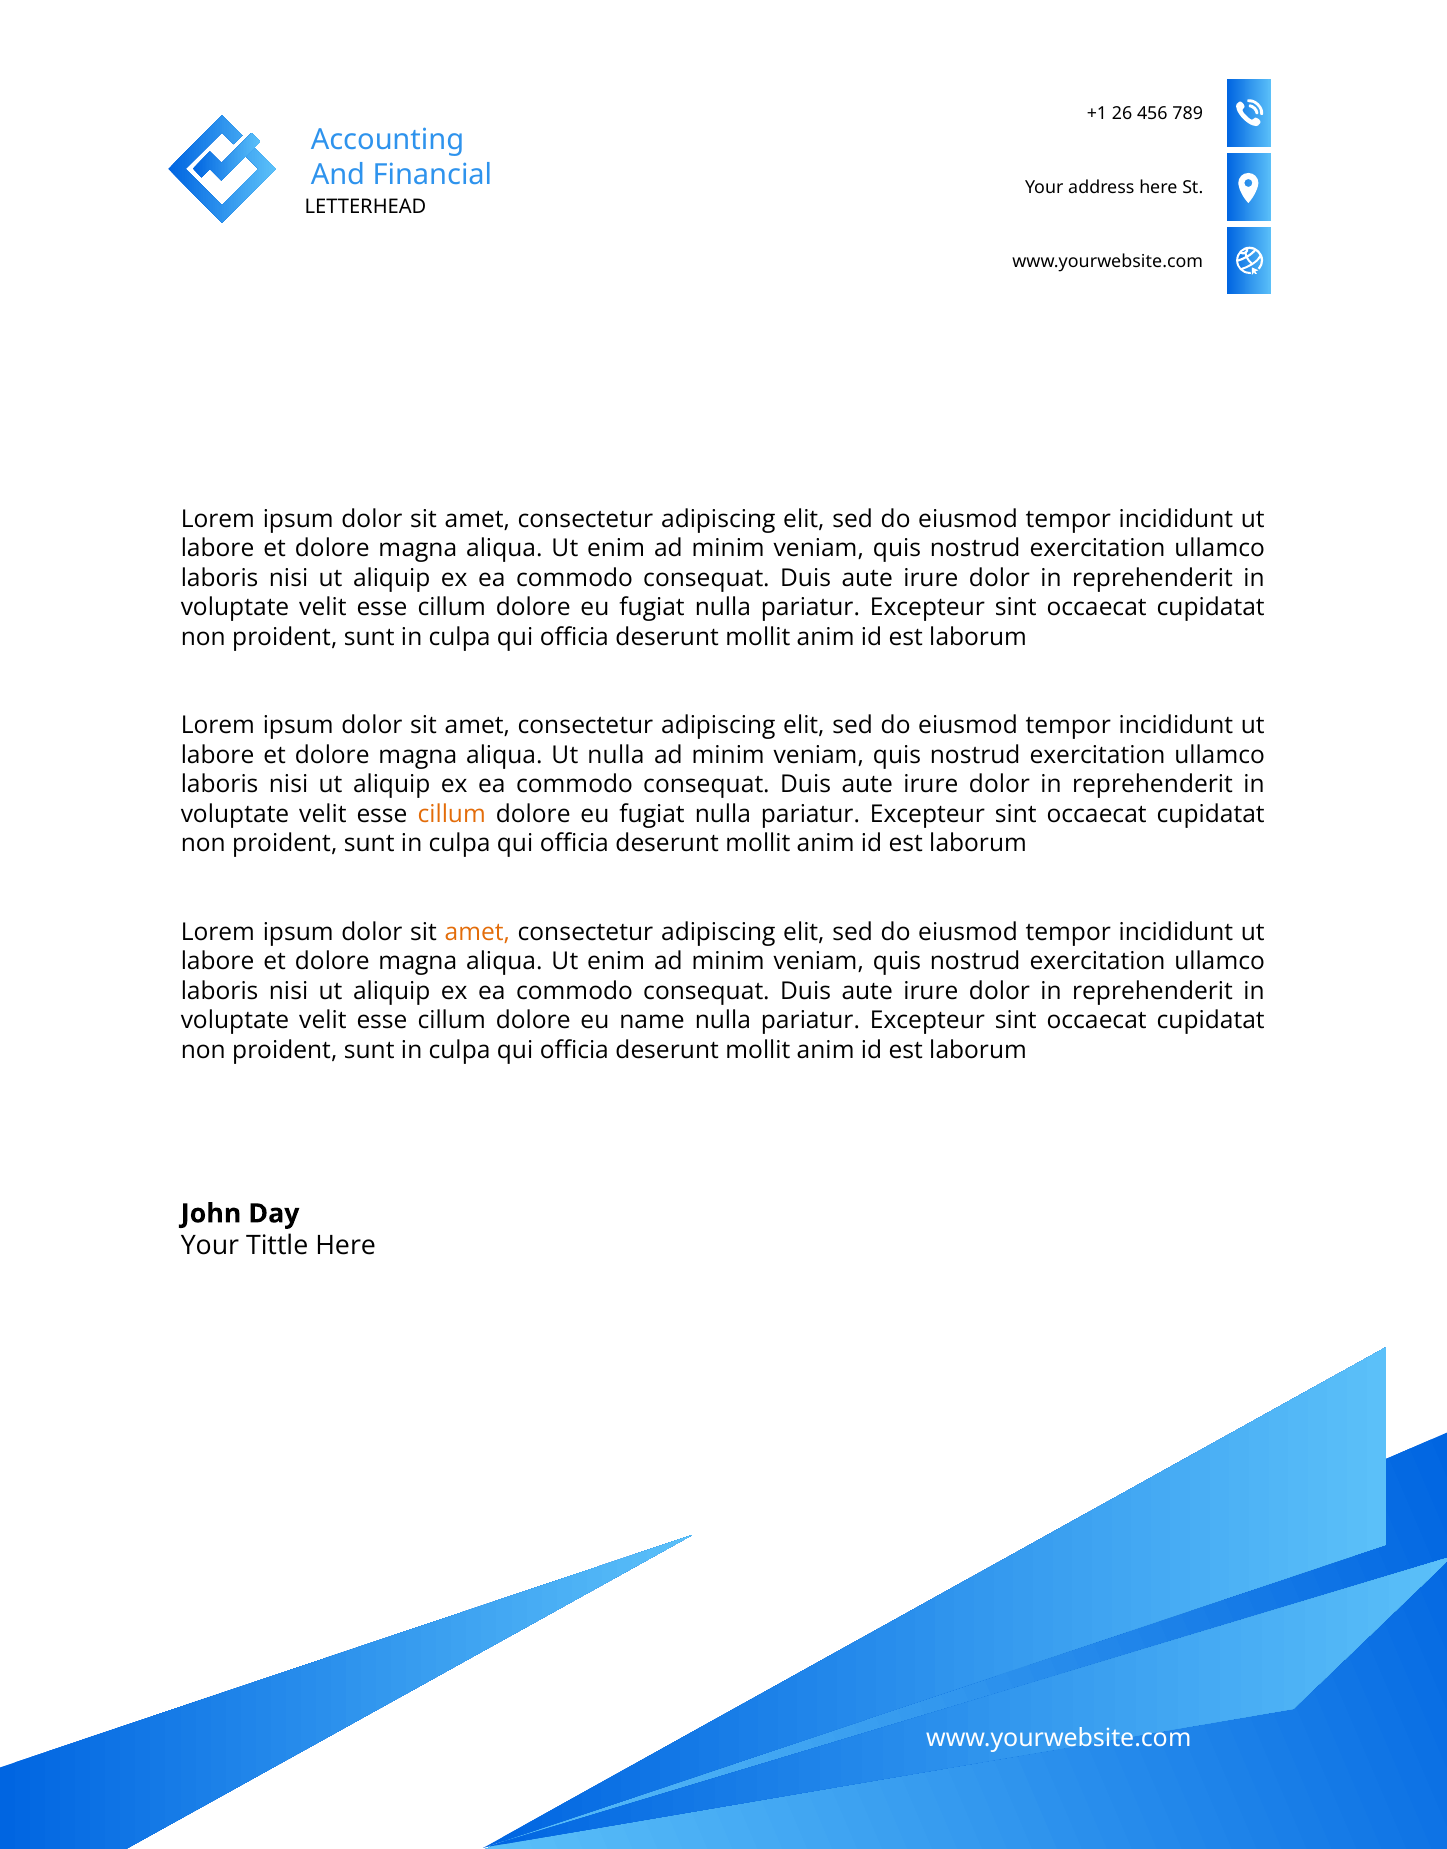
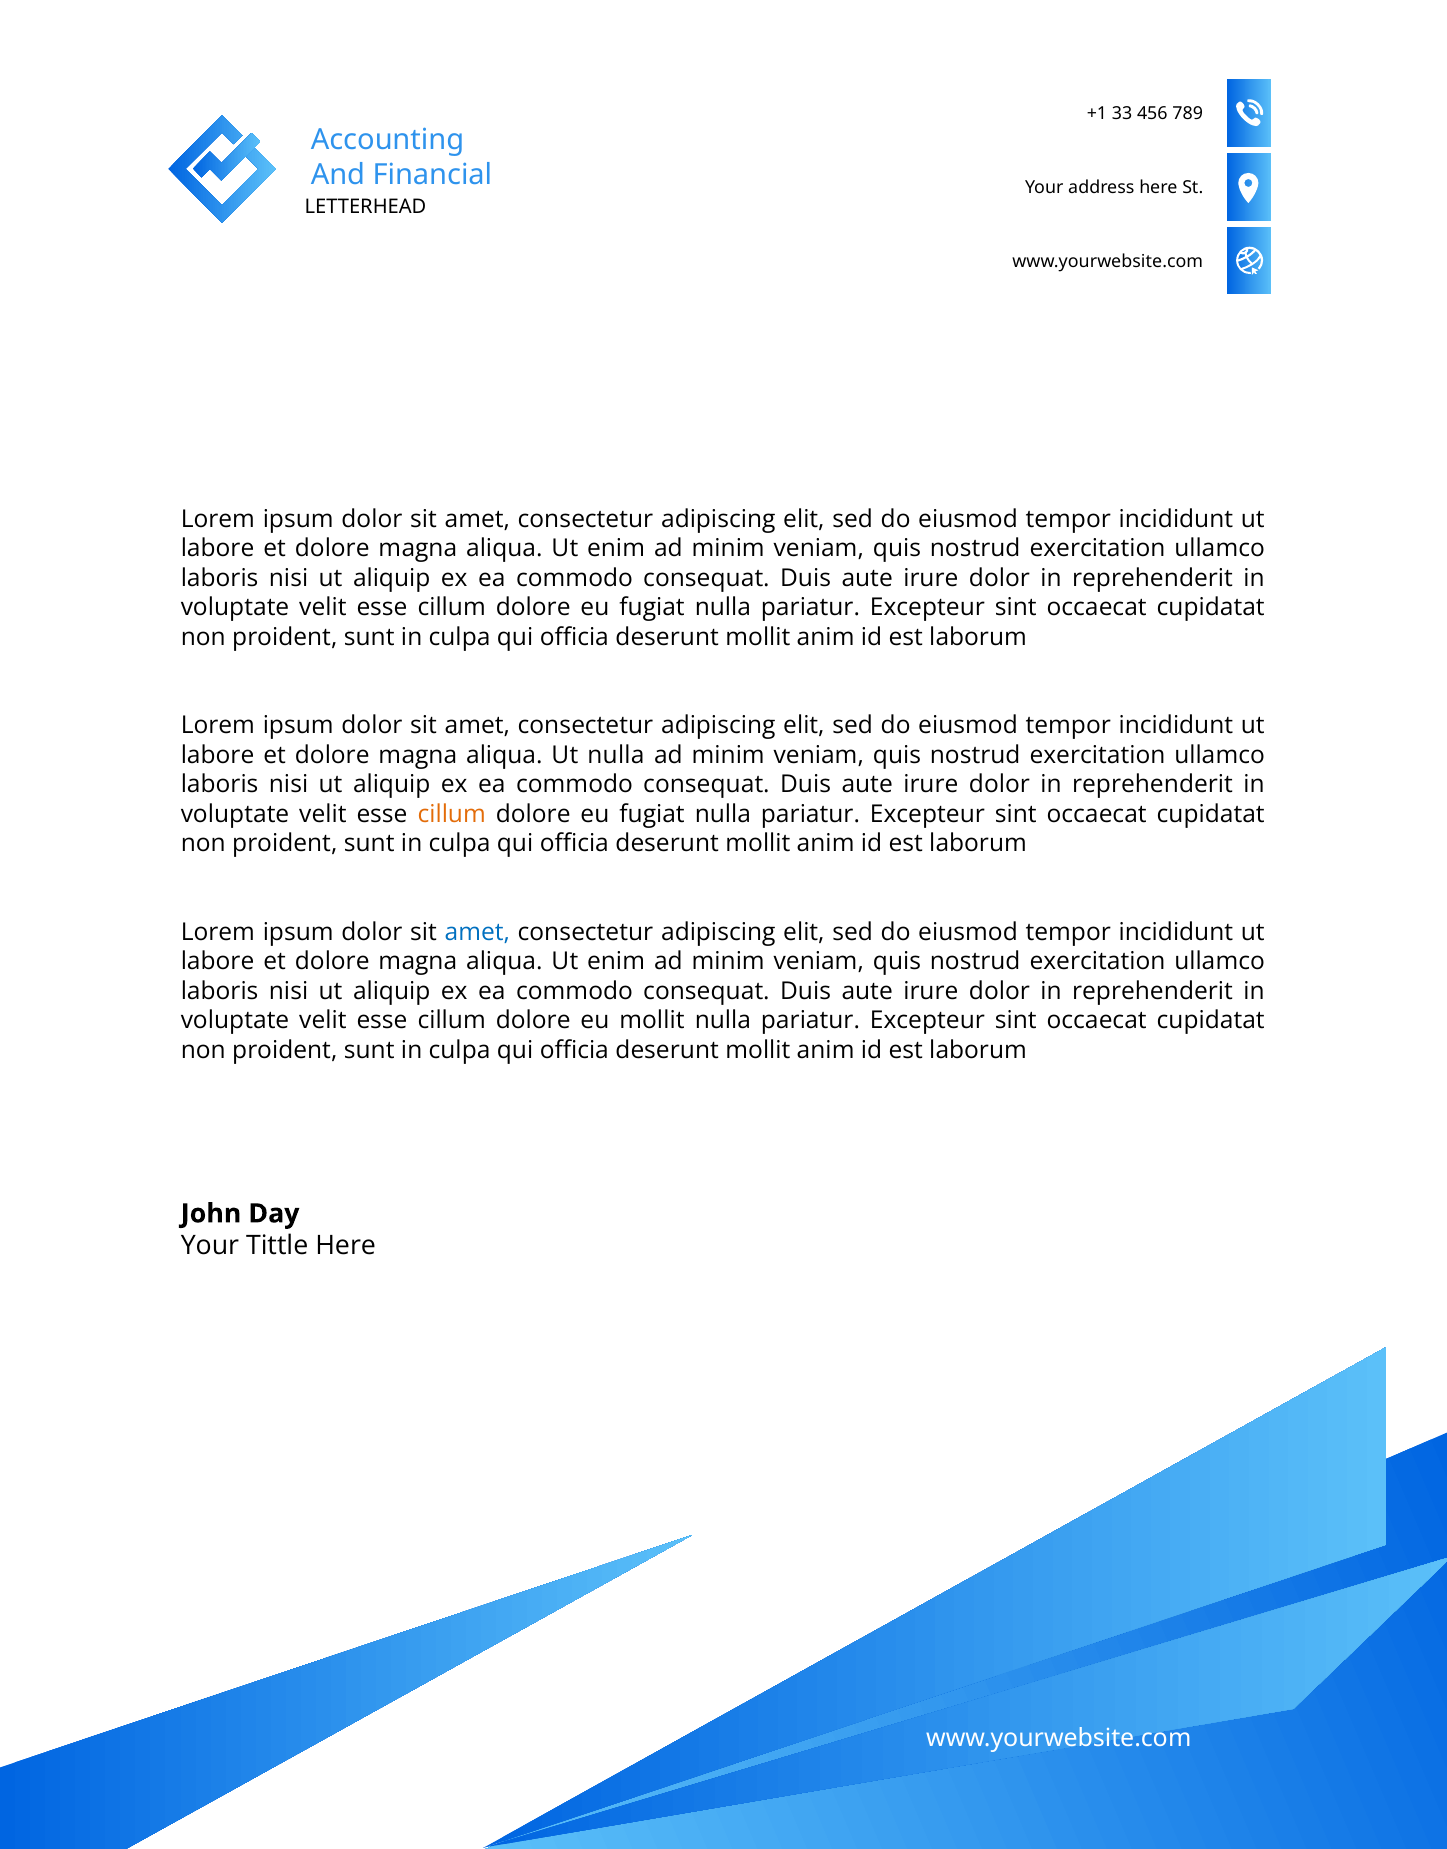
26: 26 -> 33 (1122, 113)
amet colour: orange -> blue (477, 932)
eu name: name -> mollit (652, 1020)
